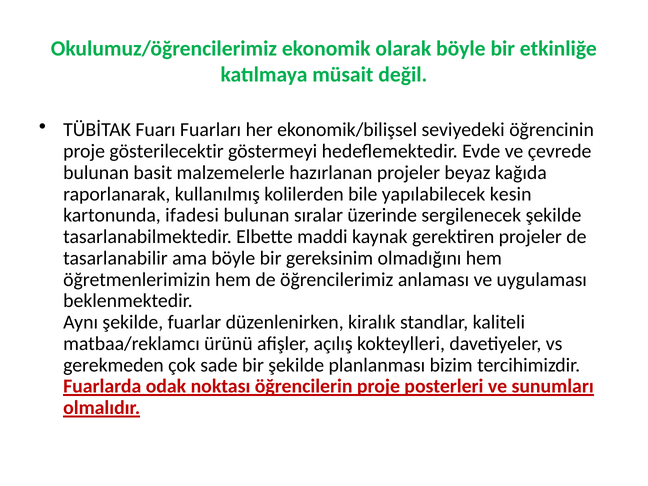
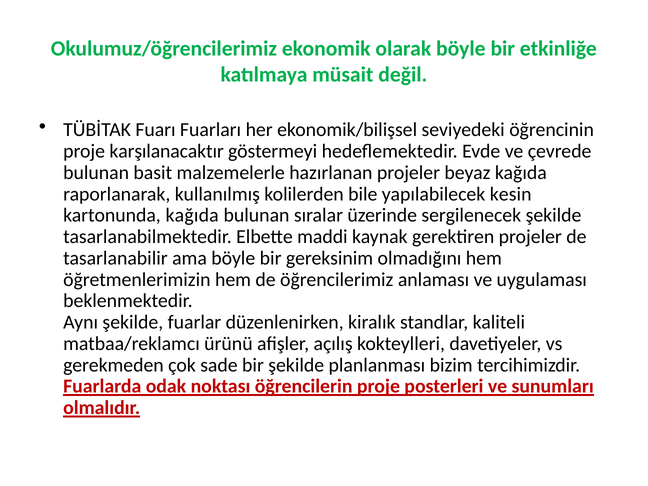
gösterilecektir: gösterilecektir -> karşılanacaktır (167, 151)
kartonunda ifadesi: ifadesi -> kağıda (192, 215)
